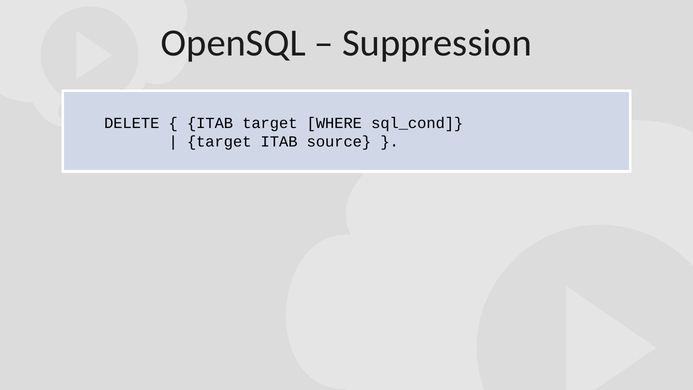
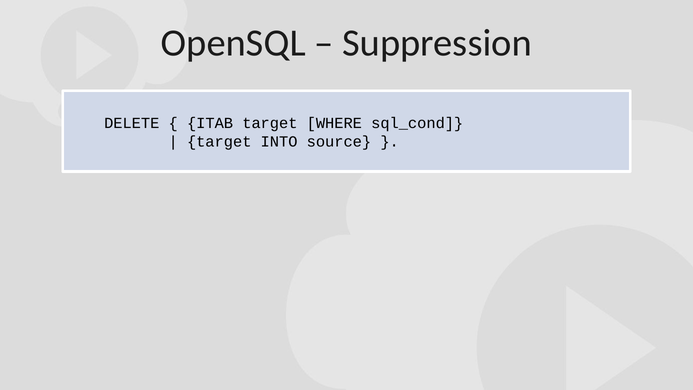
target ITAB: ITAB -> INTO (279, 141)
